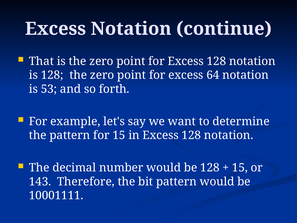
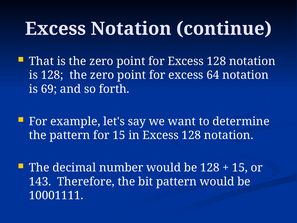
53: 53 -> 69 (49, 89)
